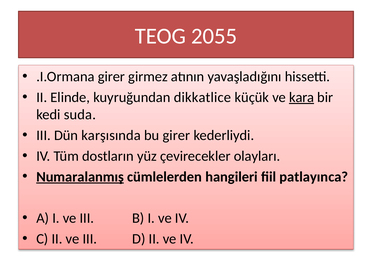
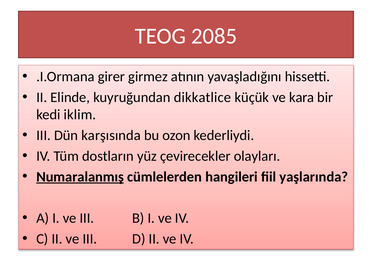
2055: 2055 -> 2085 (214, 36)
kara underline: present -> none (302, 97)
suda: suda -> iklim (80, 115)
bu girer: girer -> ozon (176, 135)
patlayınca: patlayınca -> yaşlarında (314, 177)
